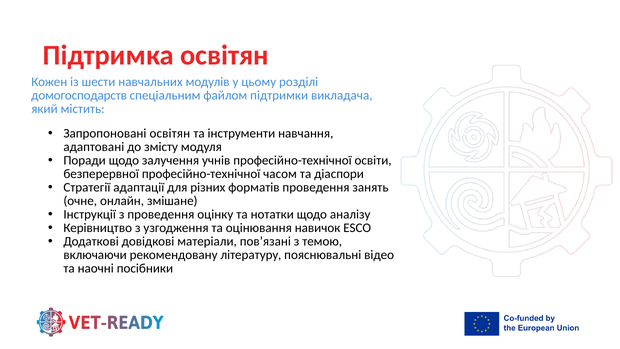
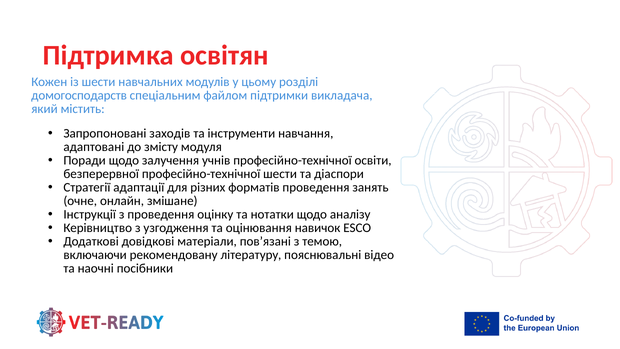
Запропоновані освітян: освітян -> заходів (170, 134)
професійно-технічної часом: часом -> шести (280, 174)
